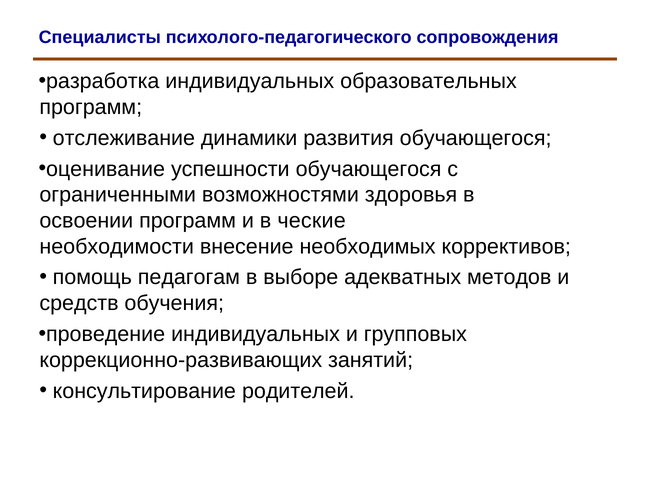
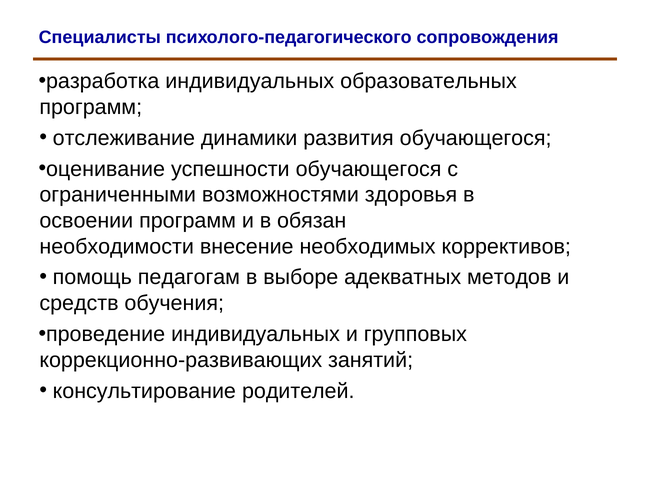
ческие: ческие -> обязан (312, 220)
